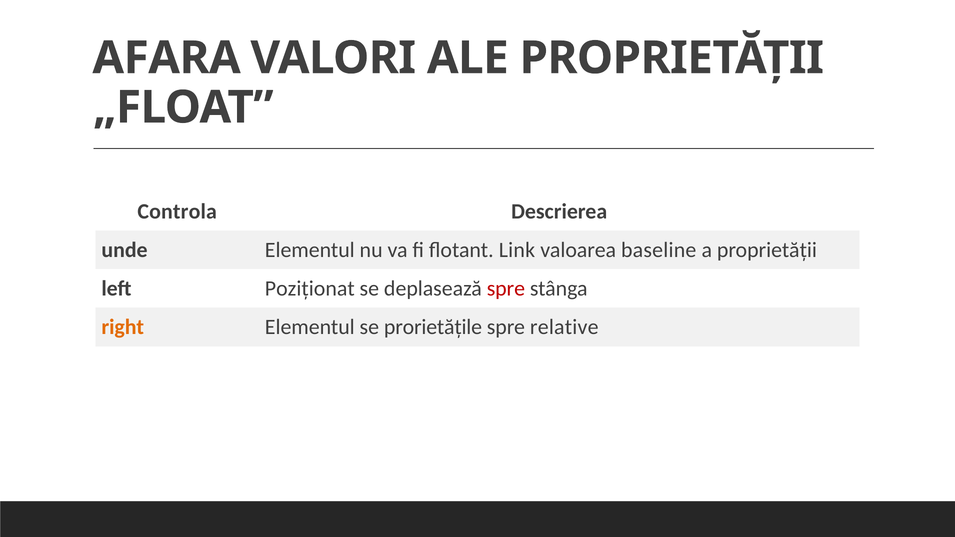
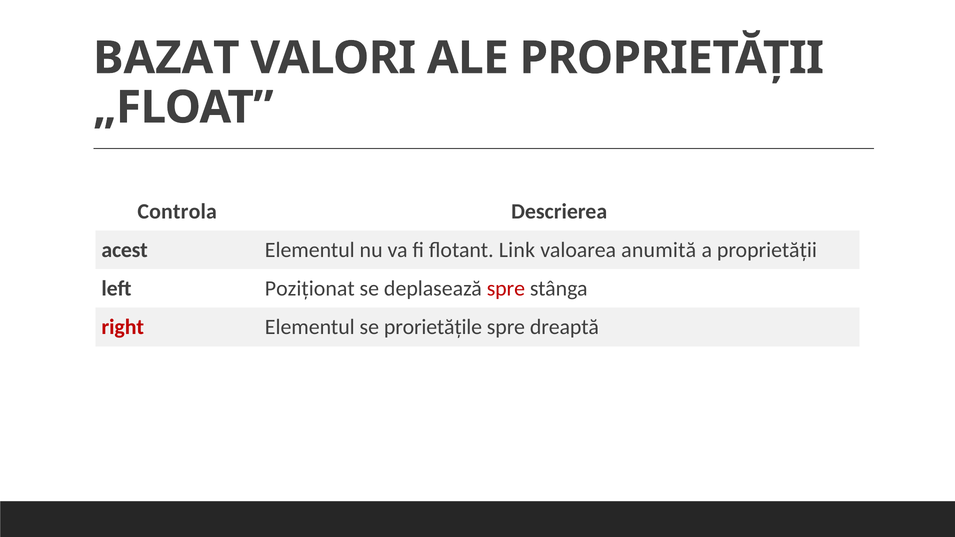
AFARA: AFARA -> BAZAT (166, 58)
unde: unde -> acest (125, 250)
baseline: baseline -> anumită (659, 250)
right colour: orange -> red (123, 327)
relative: relative -> dreaptă (564, 327)
